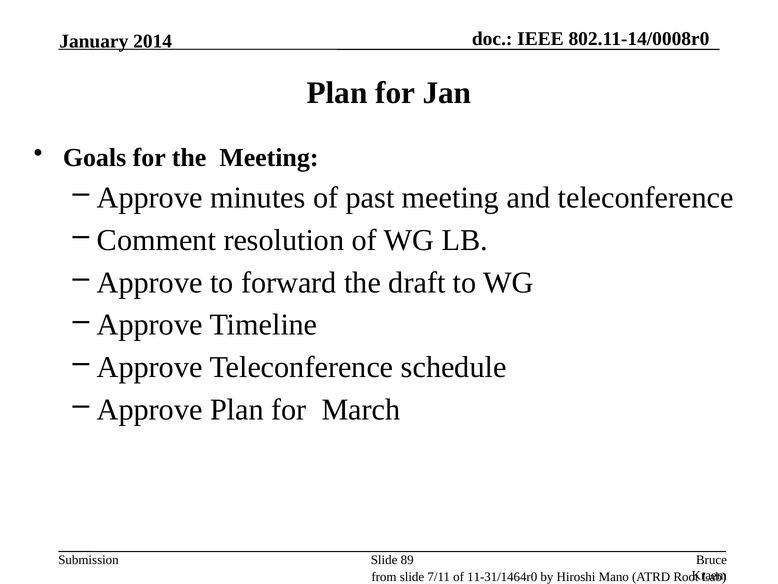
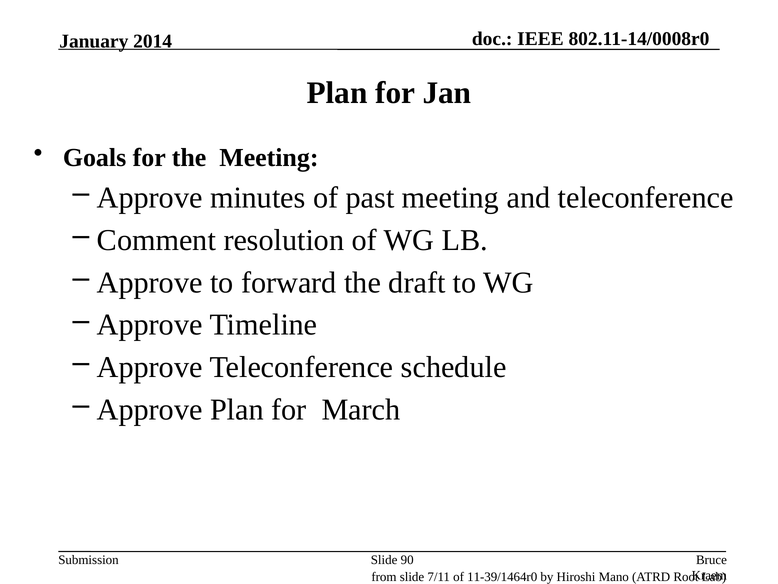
89: 89 -> 90 (407, 560)
11-31/1464r0: 11-31/1464r0 -> 11-39/1464r0 (502, 577)
